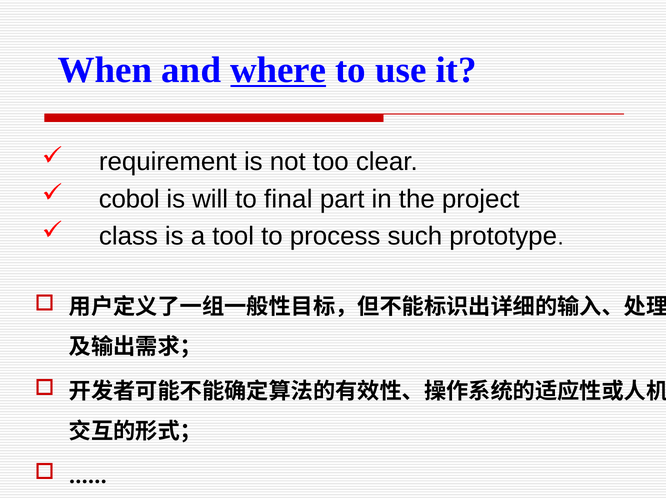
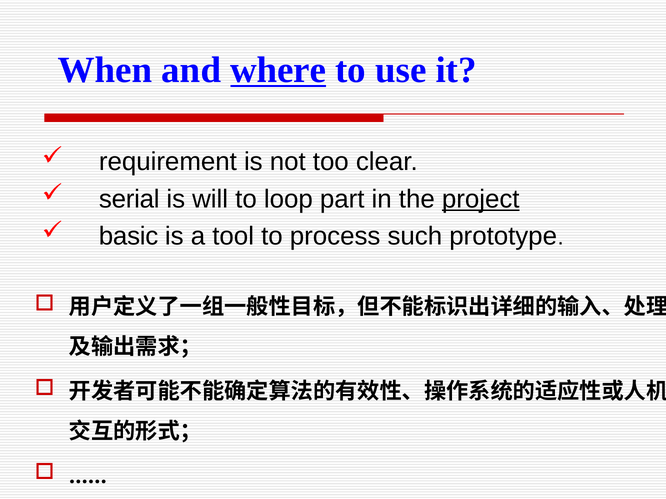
cobol: cobol -> serial (129, 199)
final: final -> loop (288, 199)
project underline: none -> present (481, 199)
class: class -> basic (129, 236)
